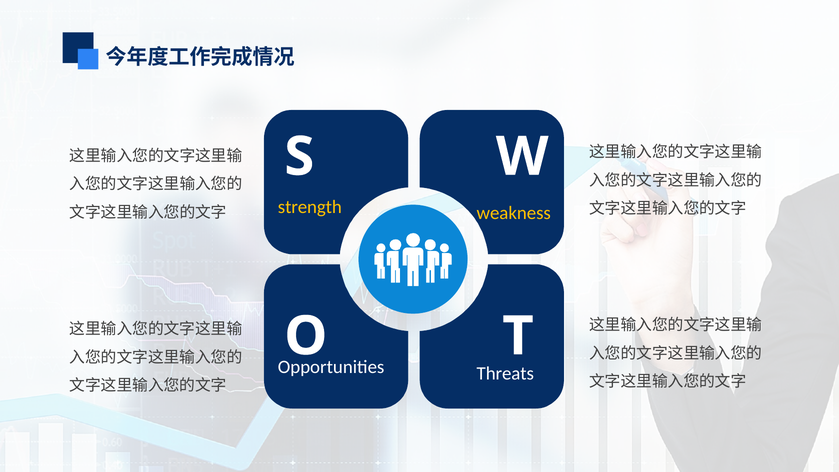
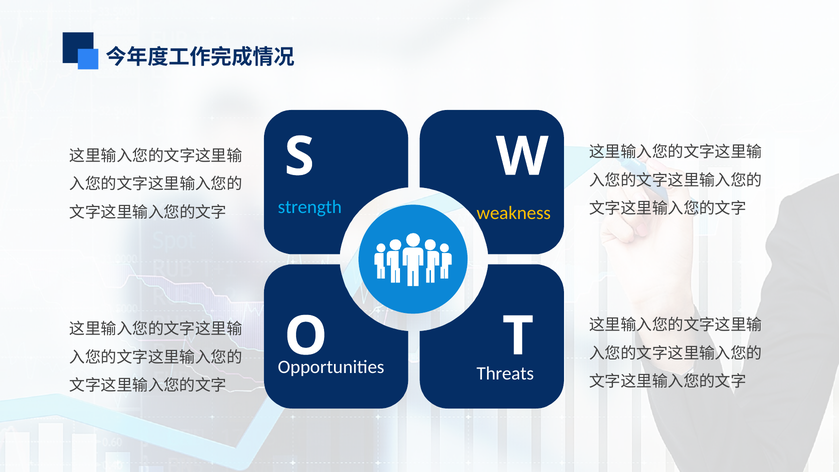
strength colour: yellow -> light blue (310, 207)
